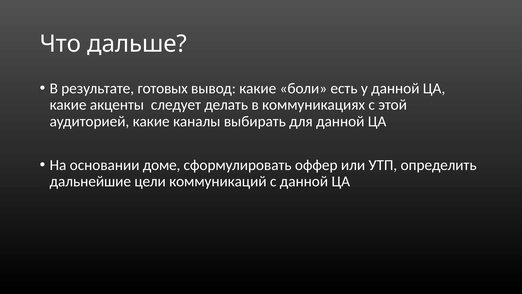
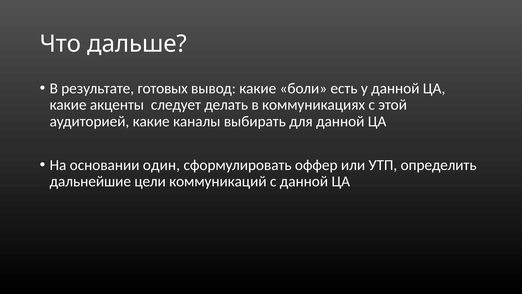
доме: доме -> один (161, 165)
